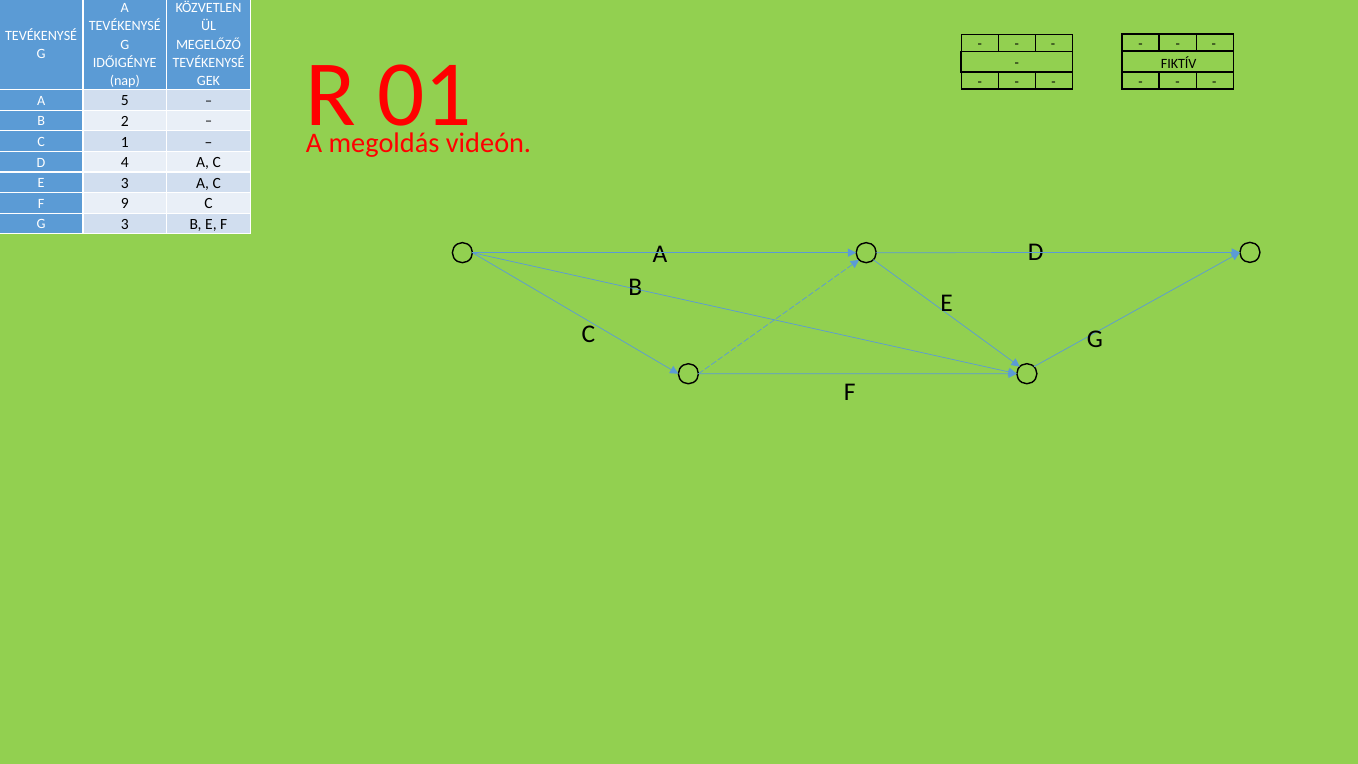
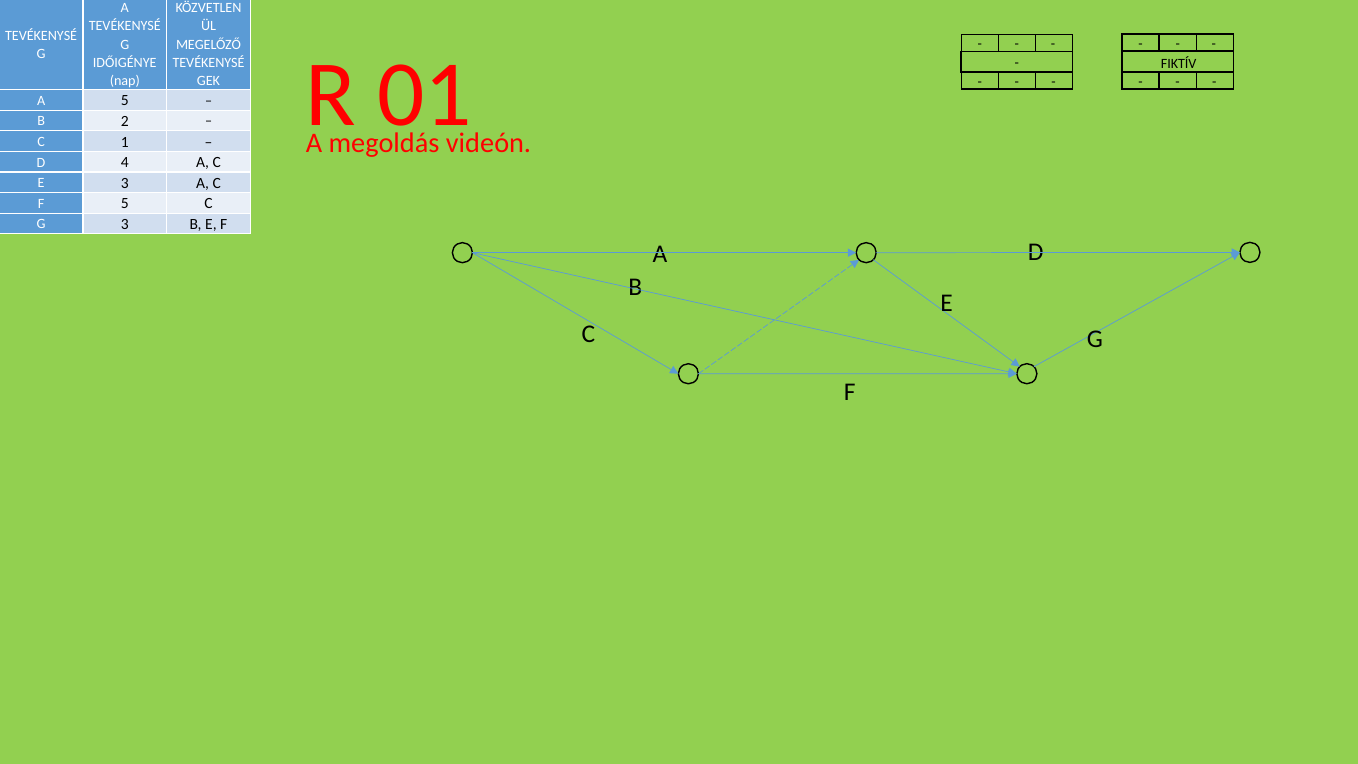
F 9: 9 -> 5 (125, 204)
